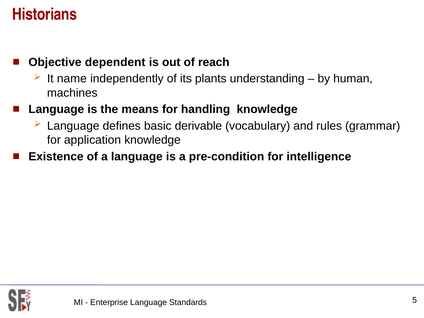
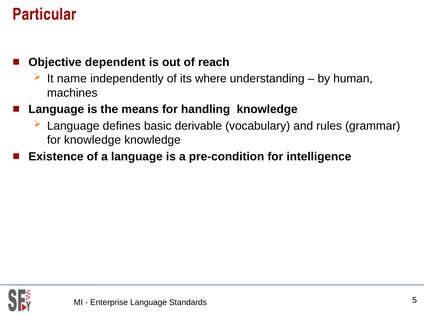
Historians: Historians -> Particular (44, 14)
plants: plants -> where (211, 79)
for application: application -> knowledge (93, 140)
